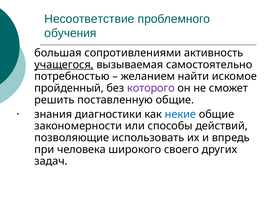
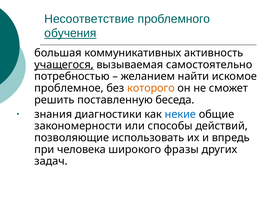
обучения underline: none -> present (70, 33)
сопротивлениями: сопротивлениями -> коммуникативных (133, 53)
пройденный: пройденный -> проблемное (69, 88)
которого colour: purple -> orange (151, 88)
поставленную общие: общие -> беседа (175, 100)
своего: своего -> фразы (181, 150)
